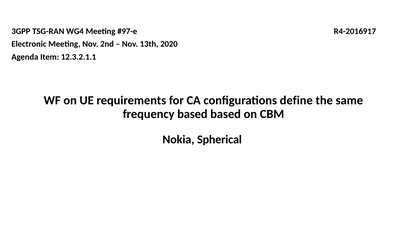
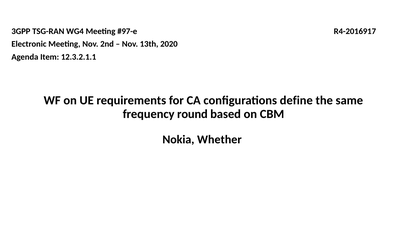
frequency based: based -> round (192, 114)
Spherical: Spherical -> Whether (219, 140)
